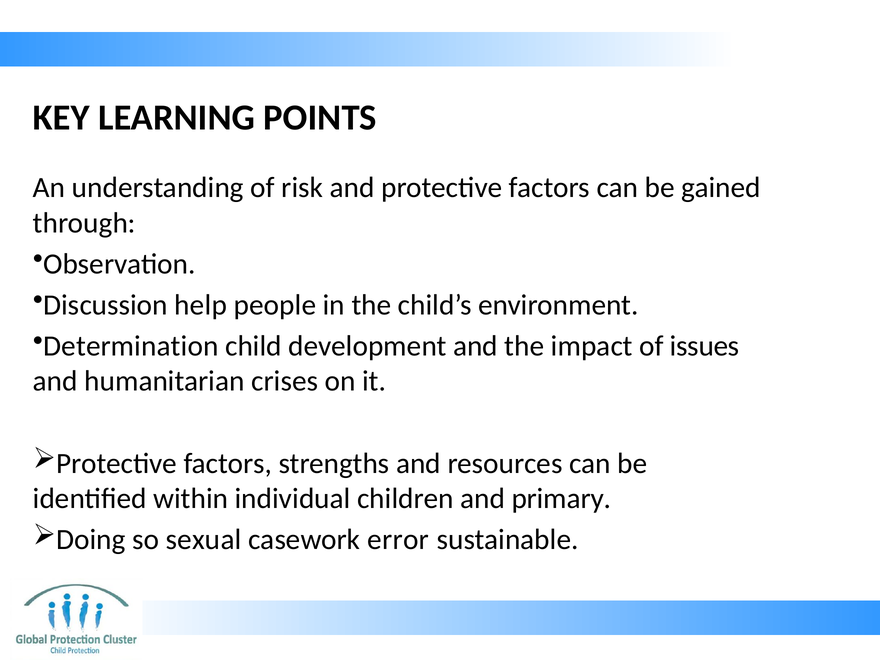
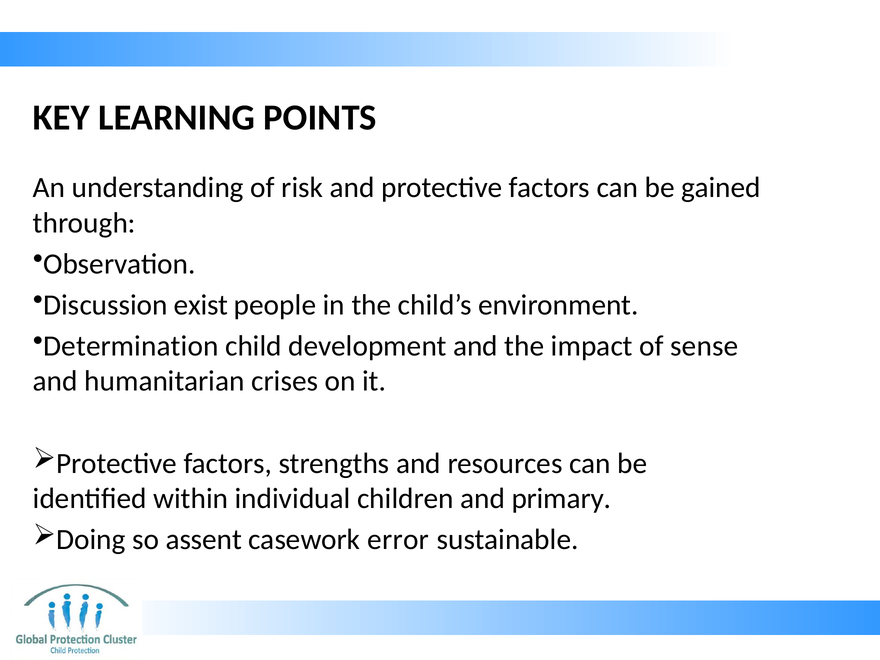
help: help -> exist (201, 305)
issues: issues -> sense (704, 346)
sexual: sexual -> assent (204, 540)
